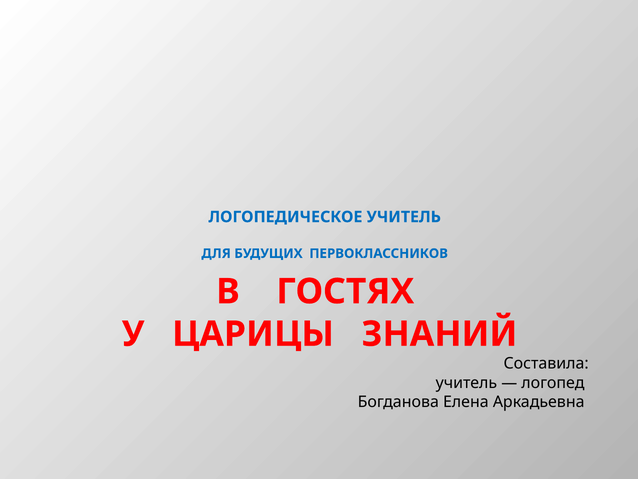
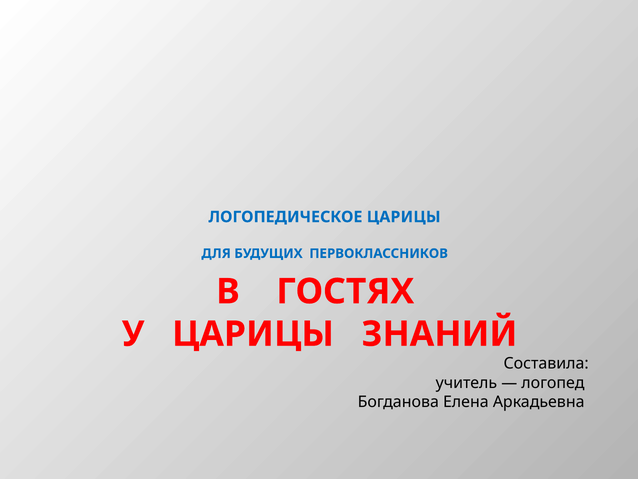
ЛОГОПЕДИЧЕСКОЕ УЧИТЕЛЬ: УЧИТЕЛЬ -> ЦАРИЦЫ (404, 217)
